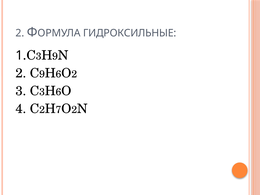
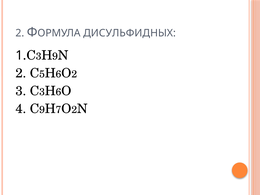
ГИДРОКСИЛЬНЫЕ: ГИДРОКСИЛЬНЫЕ -> ДИСУЛЬФИДНЫХ (130, 33)
9: 9 -> 5 (42, 74)
2: 2 -> 9 (42, 110)
